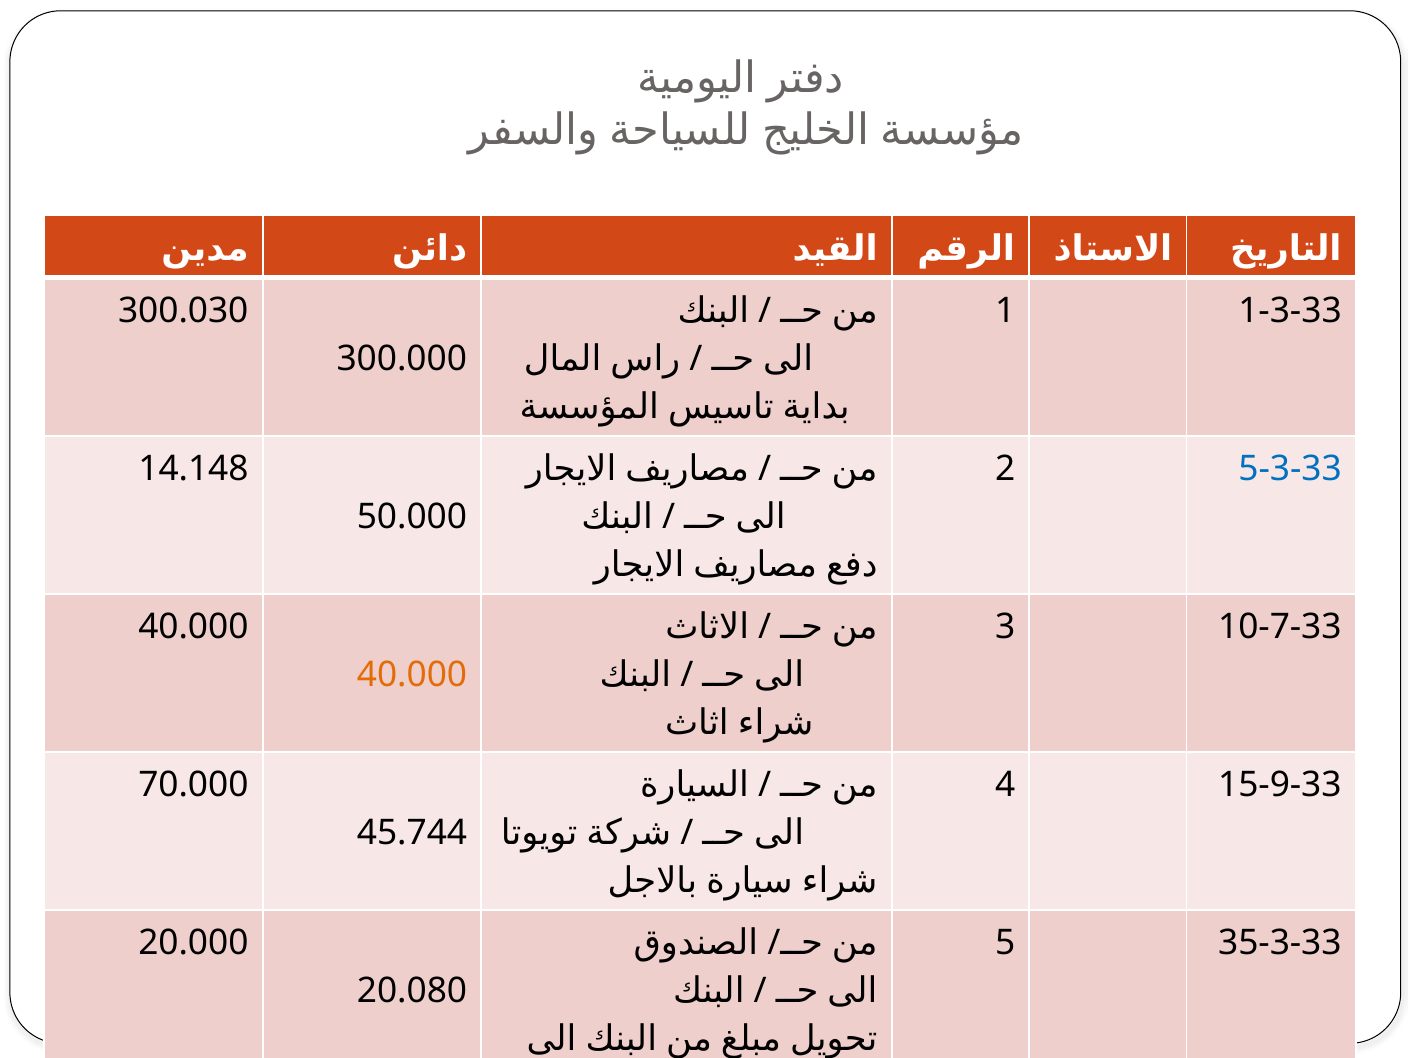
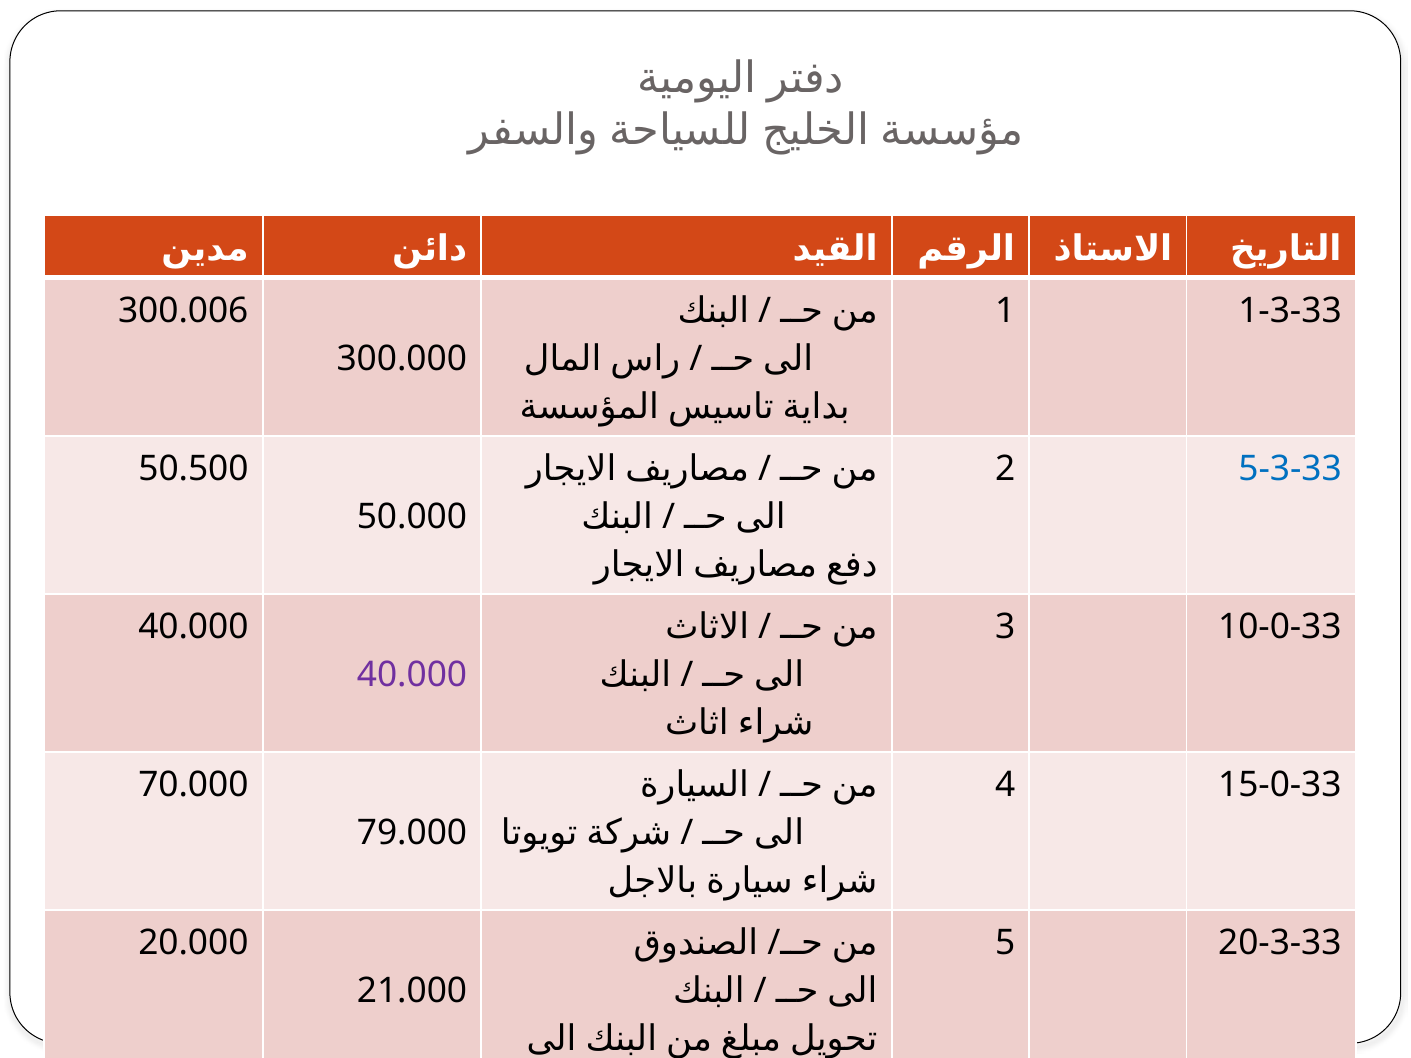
300.030: 300.030 -> 300.006 (183, 311)
14.148: 14.148 -> 50.500 (193, 469)
10-7-33: 10-7-33 -> 10-0-33 (1280, 627)
40.000 colour: orange -> purple (412, 675)
15-9-33: 15-9-33 -> 15-0-33 (1280, 785)
45.744: 45.744 -> 79.000 (412, 833)
35-3-33: 35-3-33 -> 20-3-33 (1280, 943)
20.080: 20.080 -> 21.000 (412, 991)
